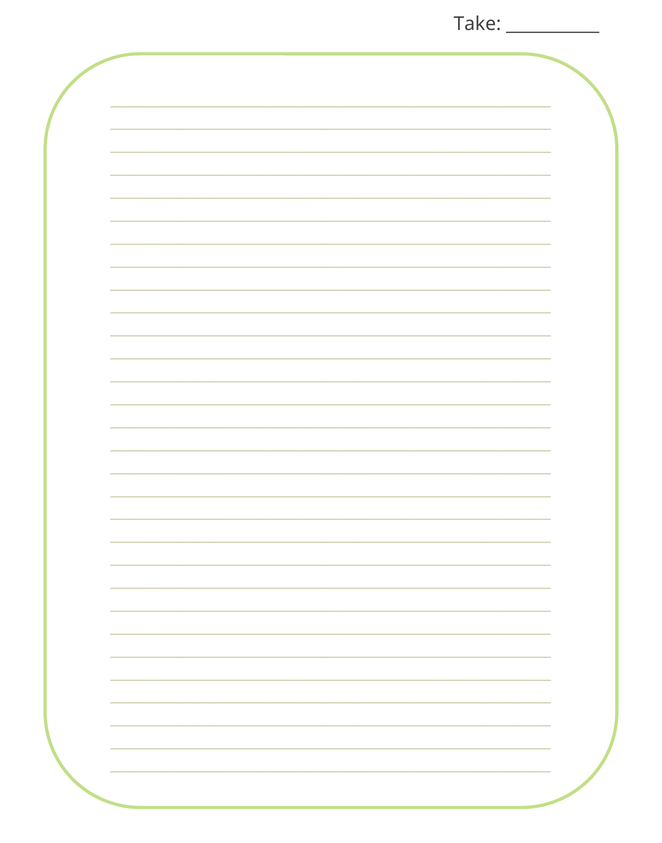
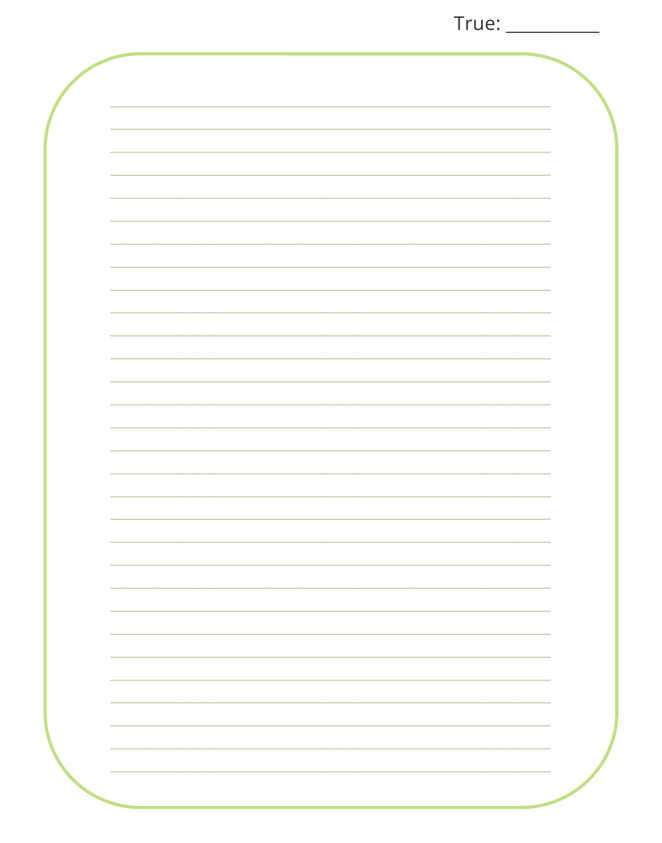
Take: Take -> True (477, 24)
